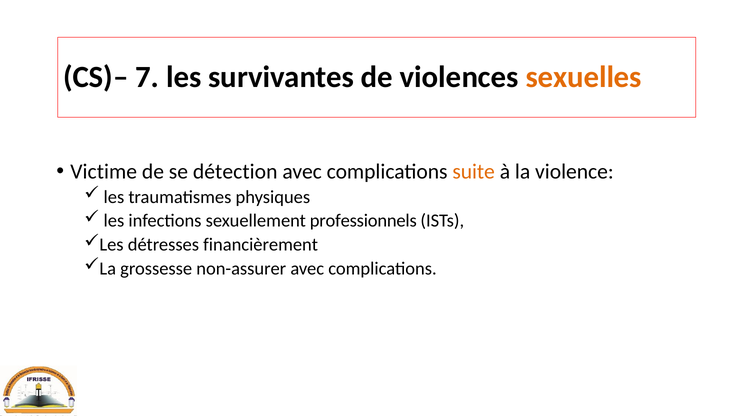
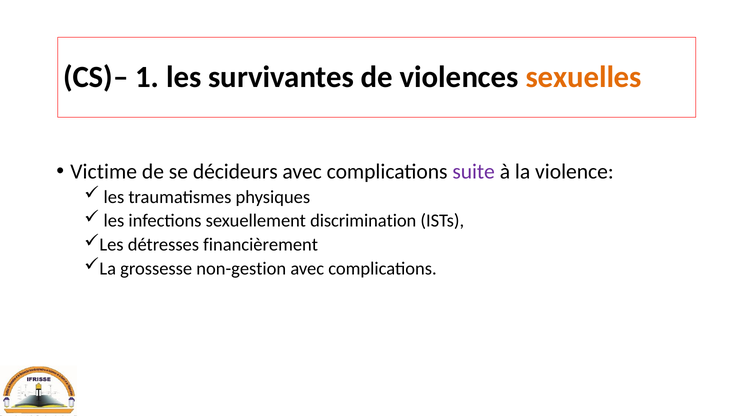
7: 7 -> 1 (147, 77)
détection: détection -> décideurs (235, 172)
suite colour: orange -> purple (474, 172)
professionnels: professionnels -> discrimination (363, 221)
non-assurer: non-assurer -> non-gestion (241, 269)
